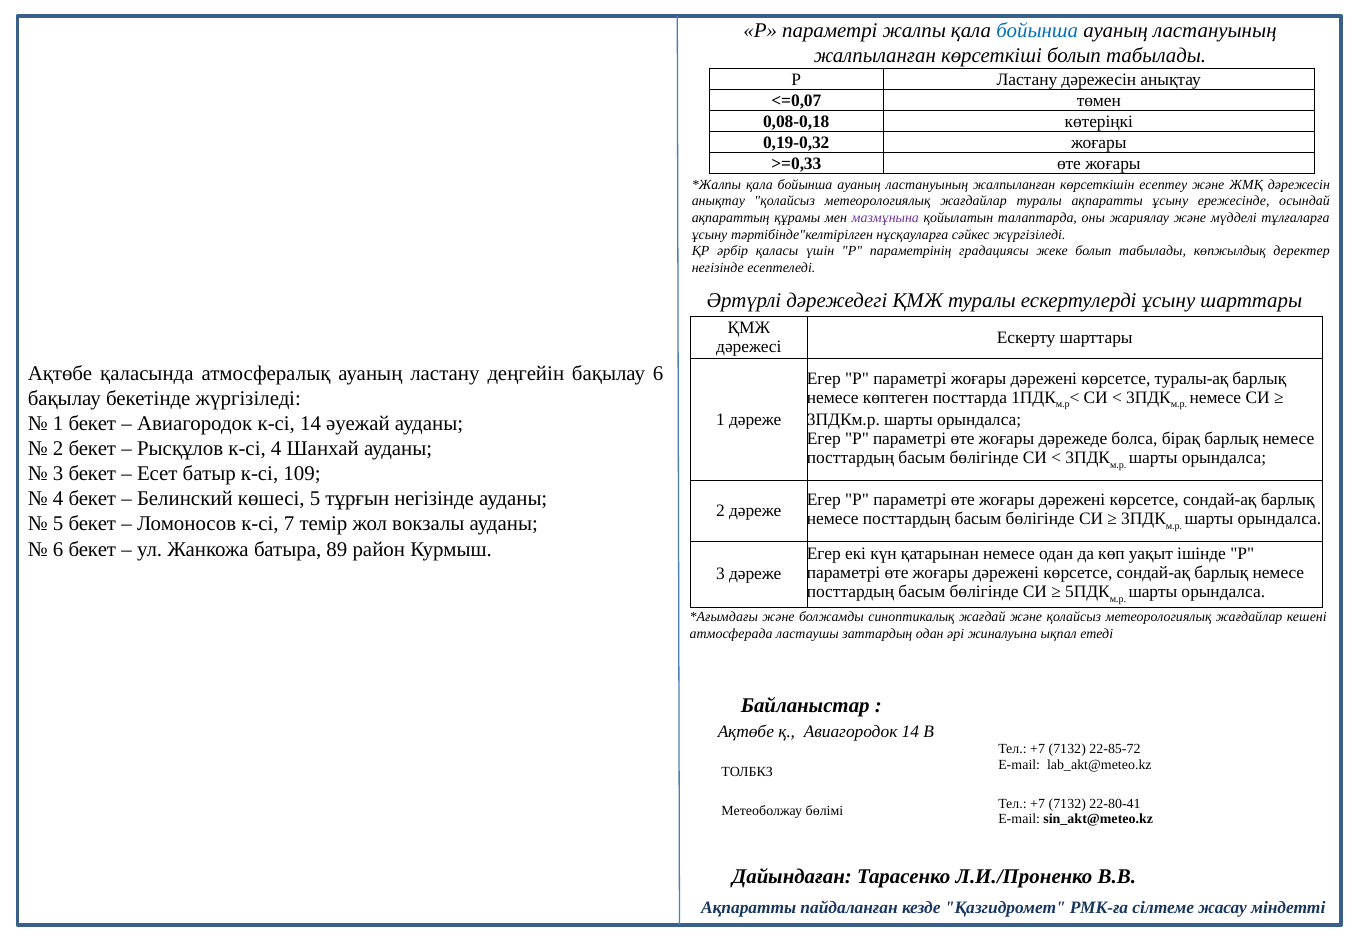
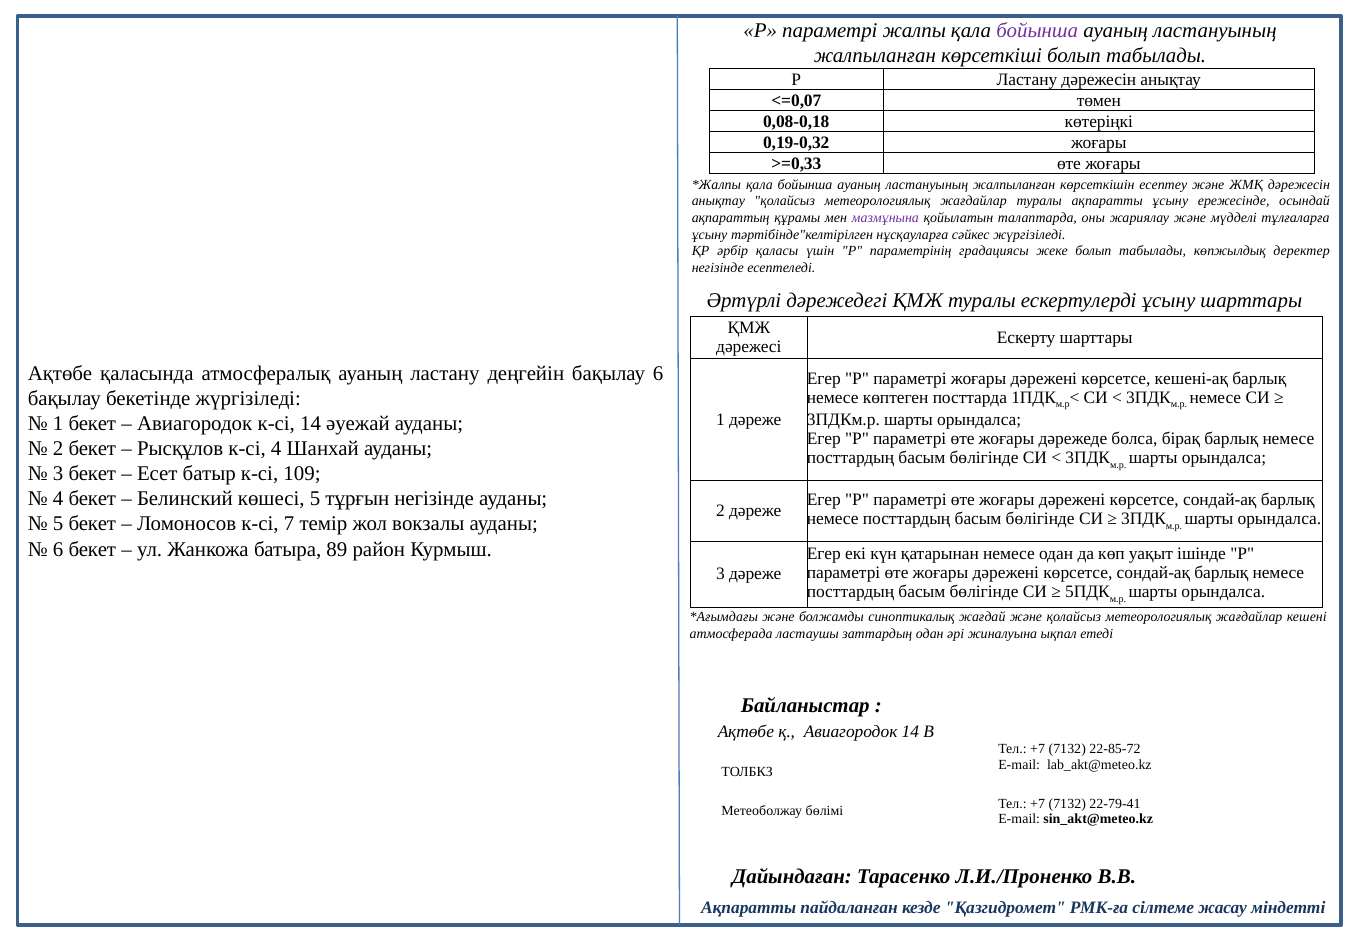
бойынша colour: blue -> purple (1037, 31)
туралы-ақ: туралы-ақ -> кешені-ақ (1191, 378)
22-80-41: 22-80-41 -> 22-79-41 (1115, 803)
